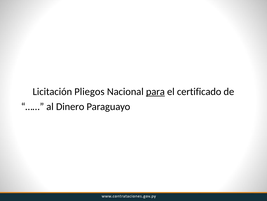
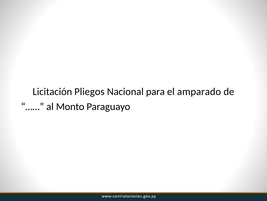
para underline: present -> none (155, 91)
certificado: certificado -> amparado (199, 91)
Dinero: Dinero -> Monto (70, 106)
